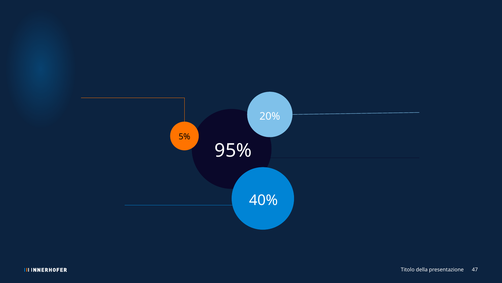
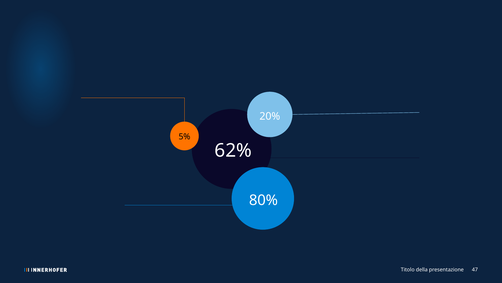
95%: 95% -> 62% (233, 150)
40%: 40% -> 80% (263, 200)
